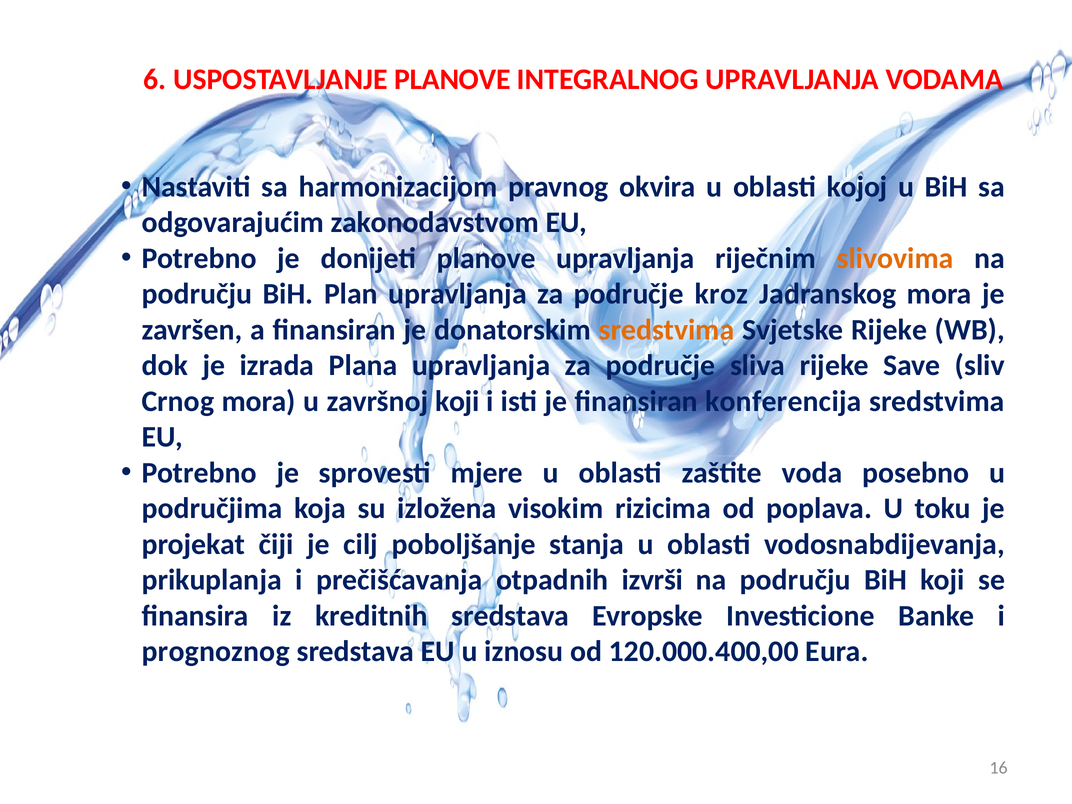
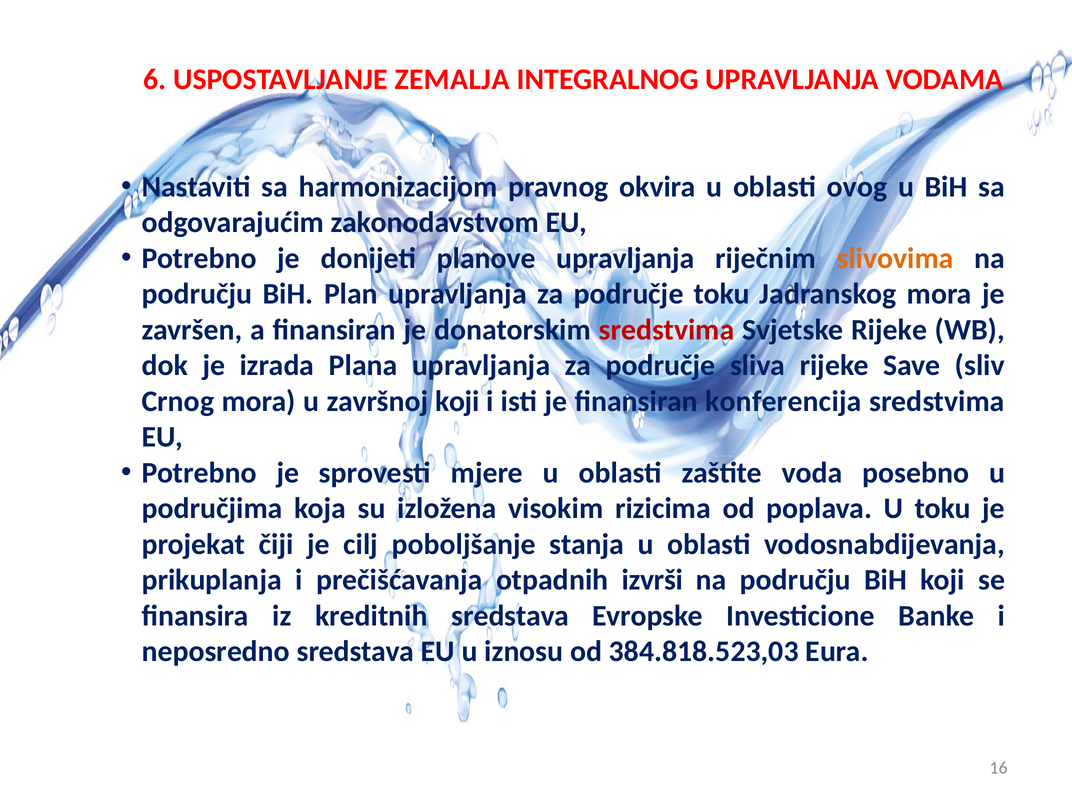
USPOSTAVLJANJE PLANOVE: PLANOVE -> ZEMALJA (452, 80)
kojoj: kojoj -> ovog (857, 187)
područje kroz: kroz -> toku (722, 294)
sredstvima colour: orange -> red (667, 330)
prognoznog: prognoznog -> neposredno (216, 652)
120.000.400,00: 120.000.400,00 -> 384.818.523,03 (704, 652)
